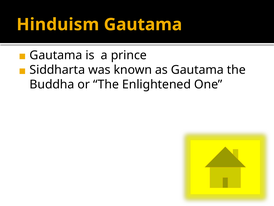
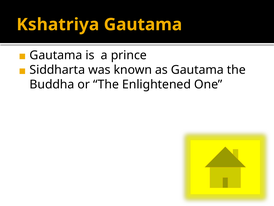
Hinduism: Hinduism -> Kshatriya (58, 24)
